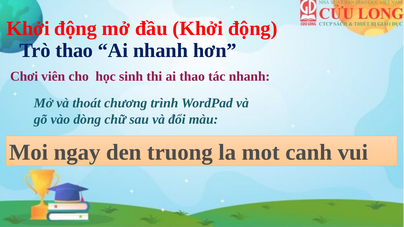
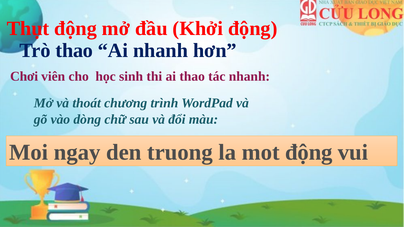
Khởi: Khởi -> Thụt (28, 29)
mot canh: canh -> động (309, 153)
